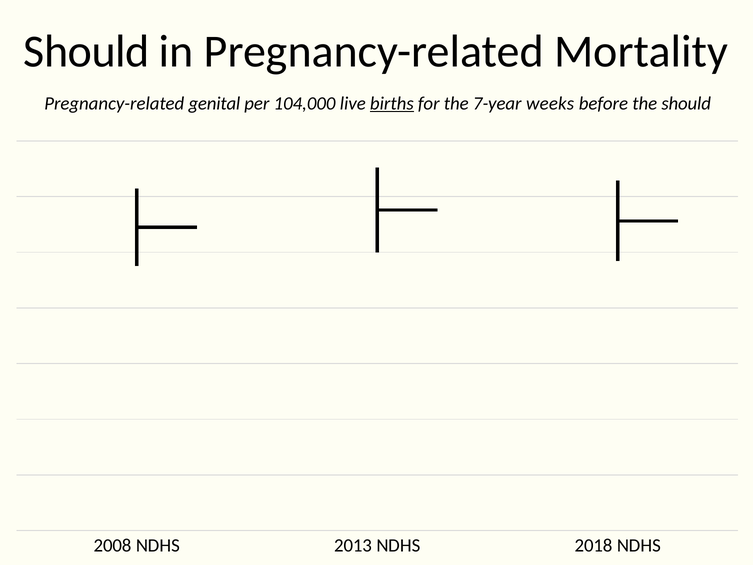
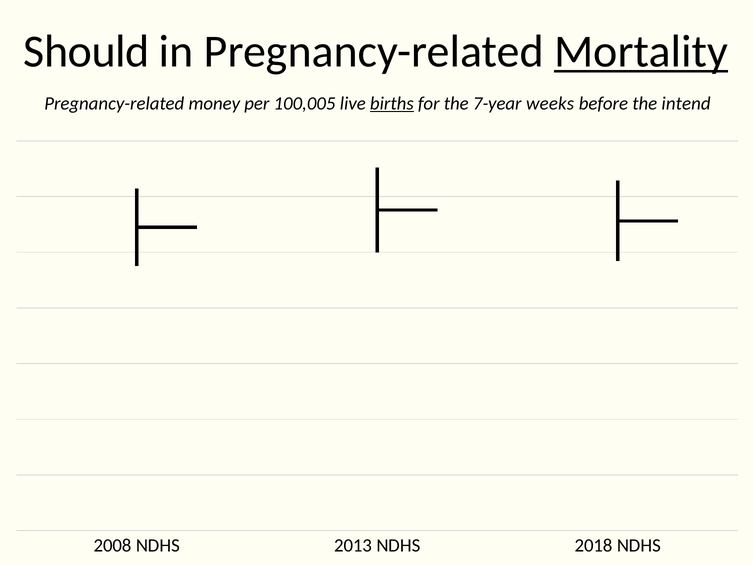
Mortality underline: none -> present (641, 51)
genital: genital -> money (214, 103)
104,000: 104,000 -> 100,005 (305, 103)
the should: should -> intend (686, 103)
